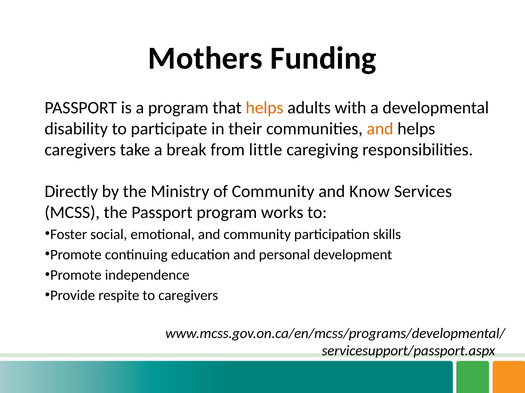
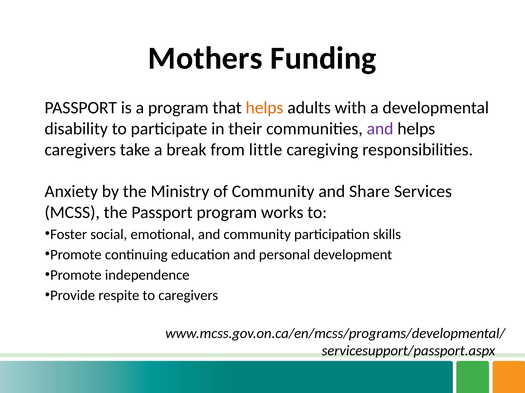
and colour: orange -> purple (380, 129)
Directly: Directly -> Anxiety (71, 192)
Know: Know -> Share (370, 192)
